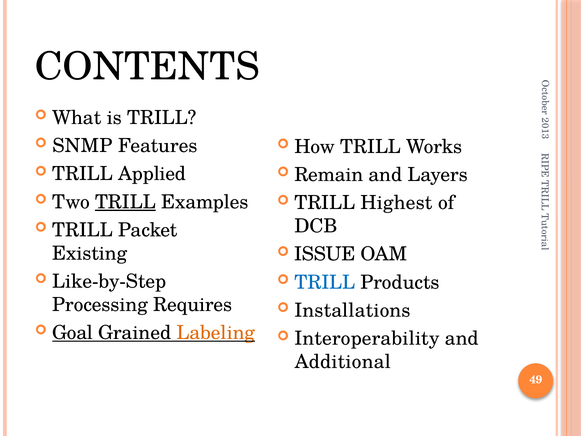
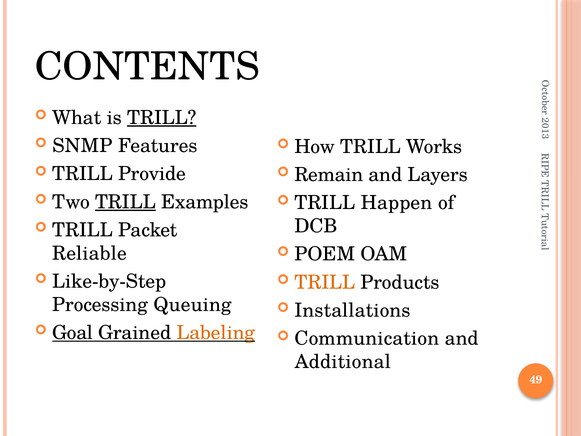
TRILL underline: none -> present (162, 118)
Applied: Applied -> Provide (152, 174)
Highest: Highest -> Happen (397, 203)
Existing: Existing -> Reliable (90, 253)
ISSUE: ISSUE -> POEM (325, 254)
TRILL colour: blue -> orange (325, 282)
Requires: Requires -> Queuing (192, 304)
Interoperability: Interoperability -> Communication (367, 338)
